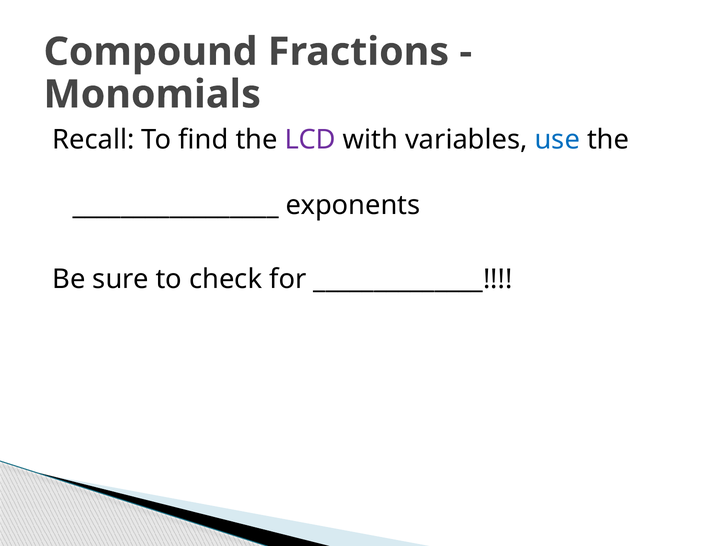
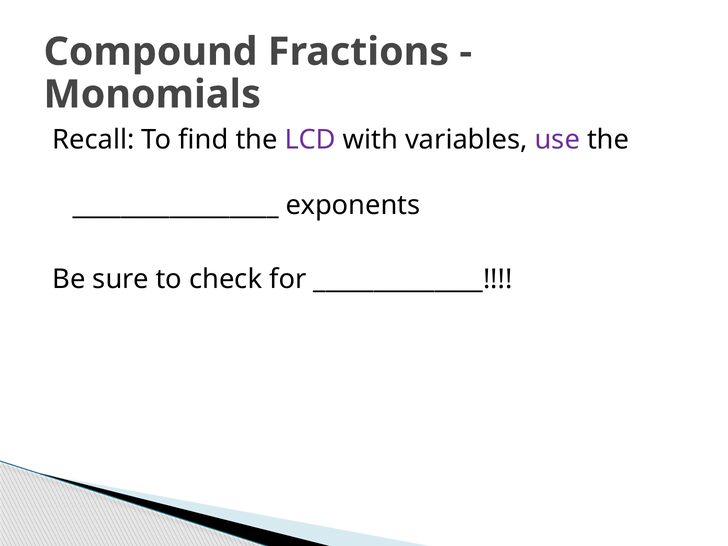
use colour: blue -> purple (557, 140)
